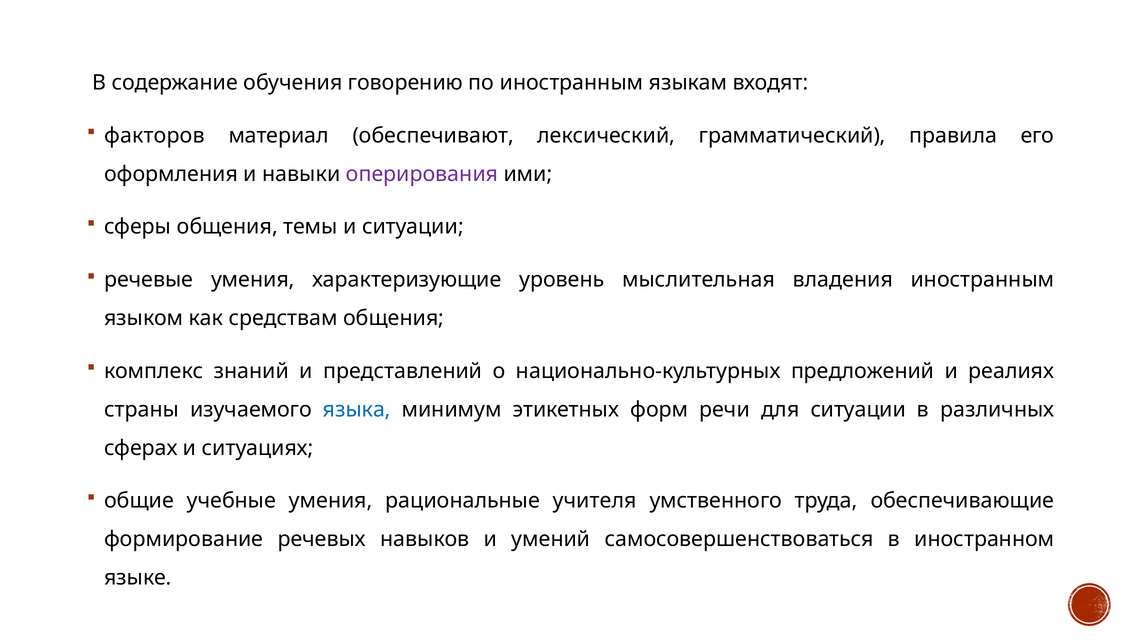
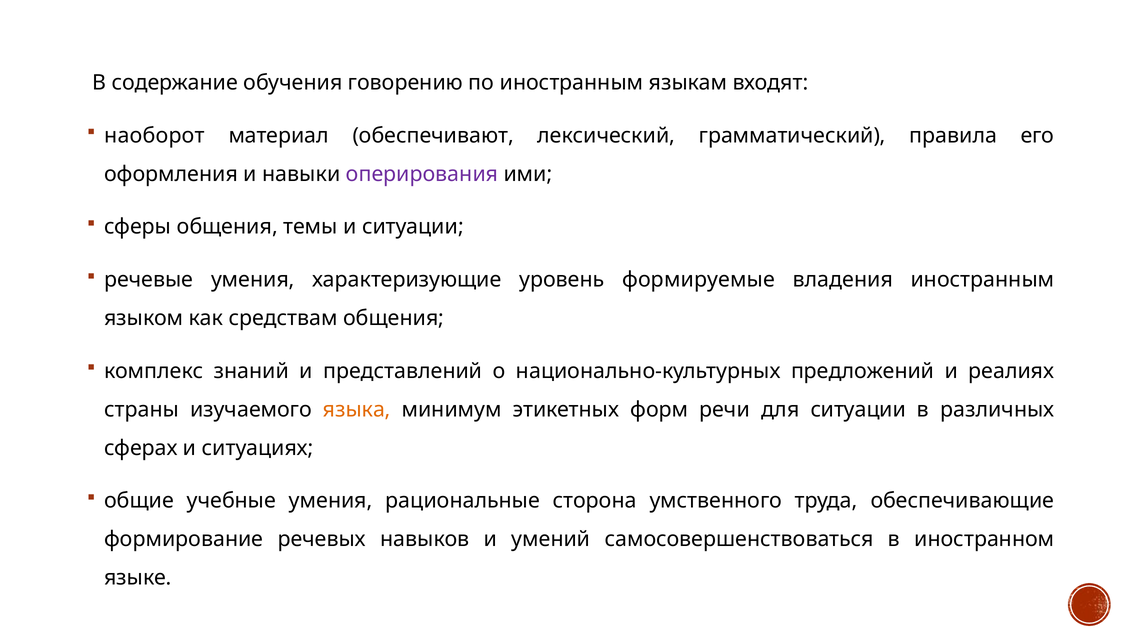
факторов: факторов -> наоборот (154, 136)
мыслительная: мыслительная -> формируемые (699, 280)
языка colour: blue -> orange (357, 410)
учителя: учителя -> сторона (595, 501)
